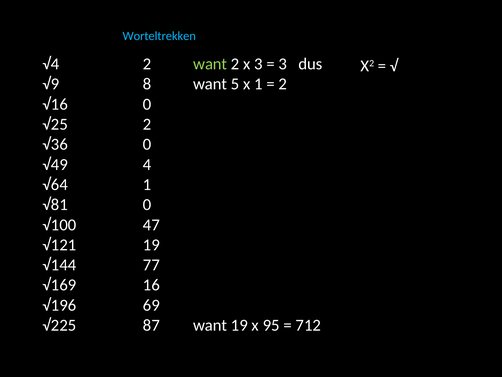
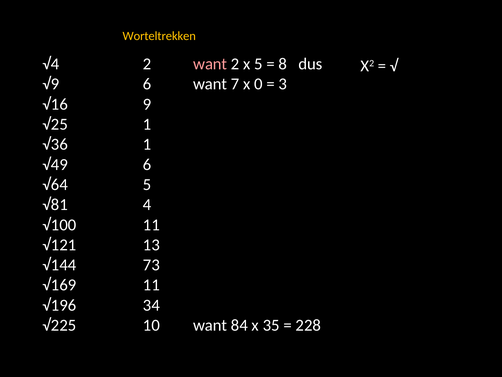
Worteltrekken colour: light blue -> yellow (159, 36)
want colour: light green -> pink (210, 64)
x 3: 3 -> 5 (258, 64)
3: 3 -> 8 (283, 64)
√9 8: 8 -> 6 (147, 84)
5: 5 -> 7 (235, 84)
x 1: 1 -> 0 (258, 84)
2: 2 -> 3 (283, 84)
√16 0: 0 -> 9 (147, 104)
√25 2: 2 -> 1 (147, 124)
√36 0: 0 -> 1 (147, 144)
√49 4: 4 -> 6 (147, 164)
√64 1: 1 -> 5 (147, 184)
√81 0: 0 -> 4 (147, 204)
√100 47: 47 -> 11 (151, 225)
√121 19: 19 -> 13 (151, 245)
77: 77 -> 73 (151, 265)
√169 16: 16 -> 11 (151, 285)
69: 69 -> 34 (151, 305)
87: 87 -> 10 (151, 325)
want 19: 19 -> 84 (239, 325)
95: 95 -> 35 (271, 325)
712: 712 -> 228 (308, 325)
